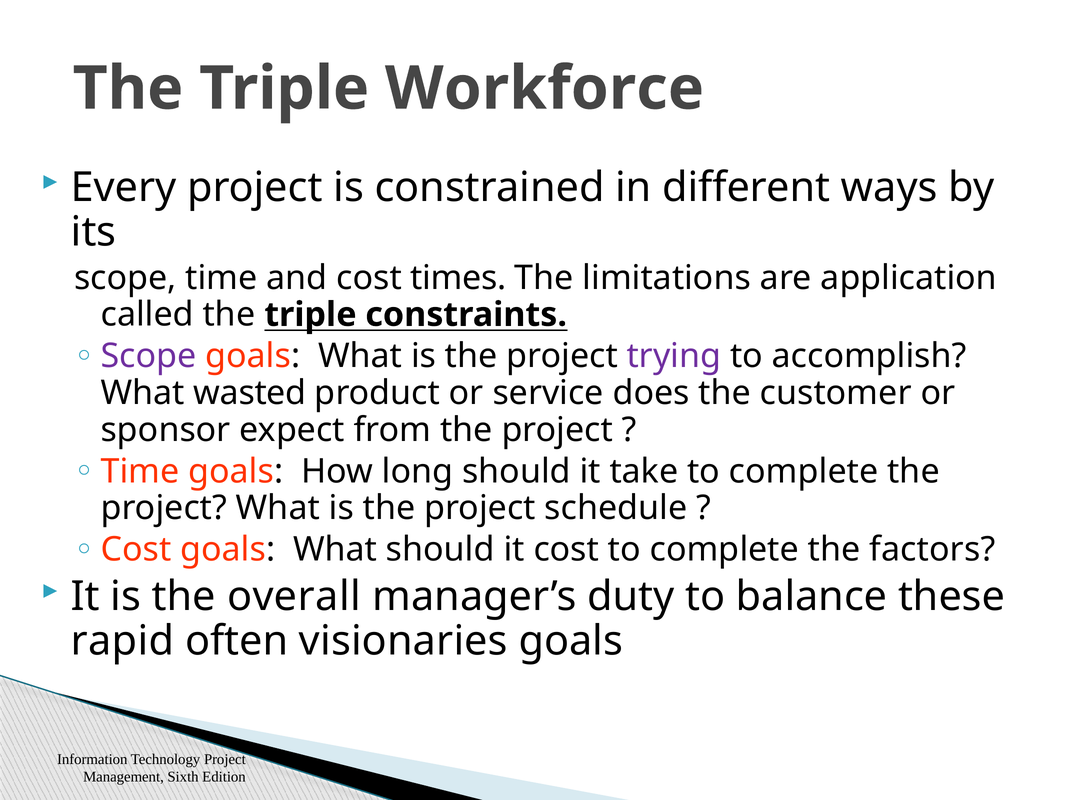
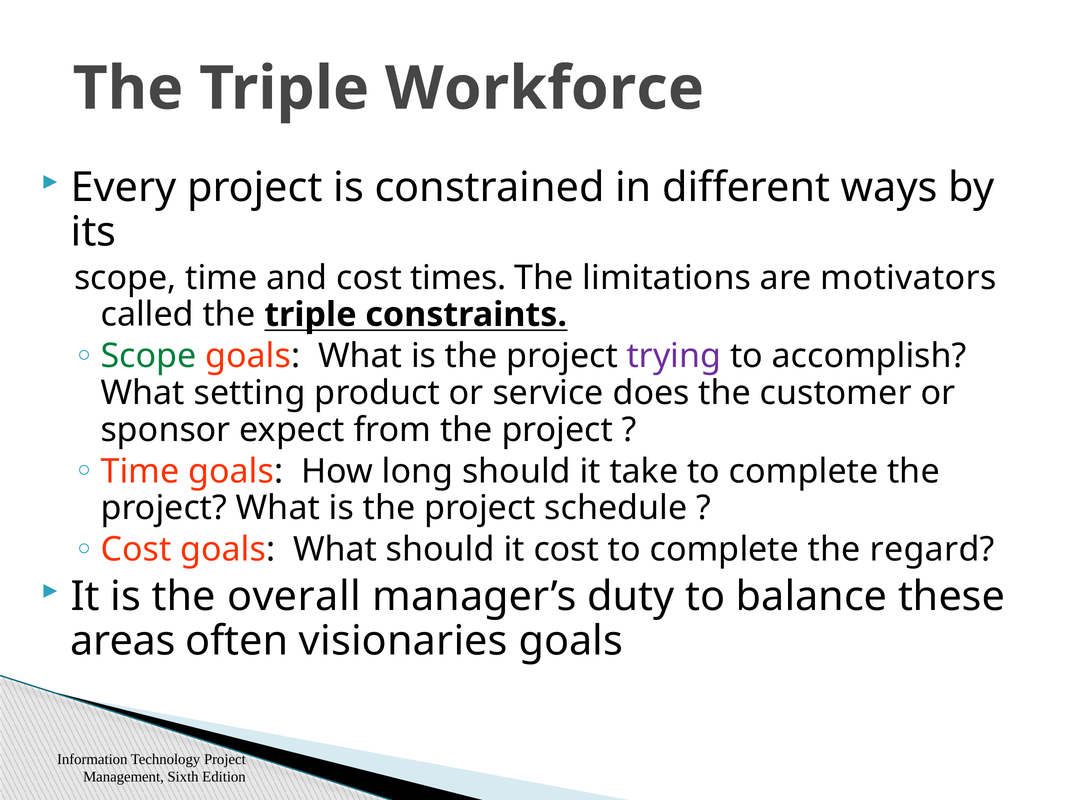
application: application -> motivators (909, 278)
Scope colour: purple -> green (149, 356)
wasted: wasted -> setting (250, 393)
factors: factors -> regard (932, 549)
rapid: rapid -> areas (123, 641)
